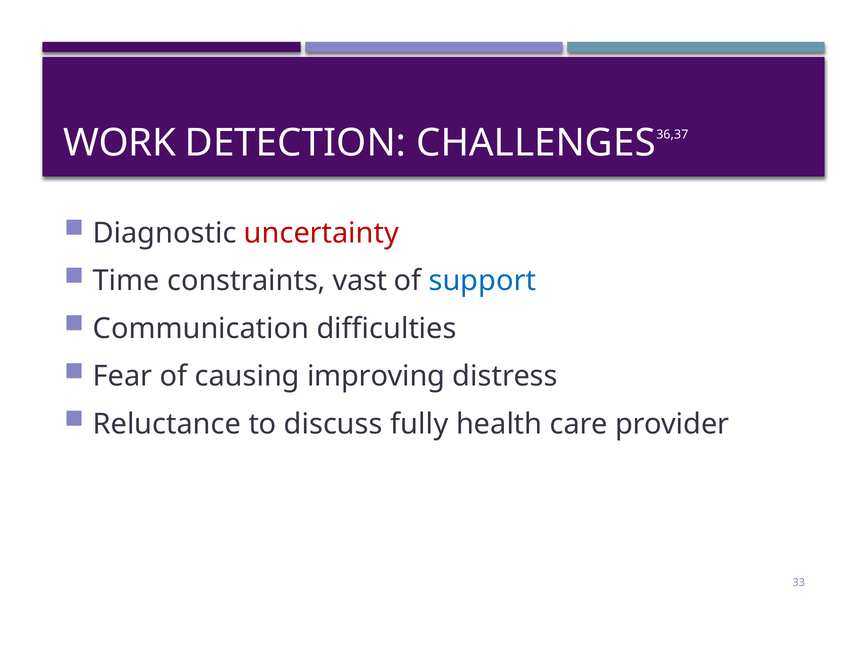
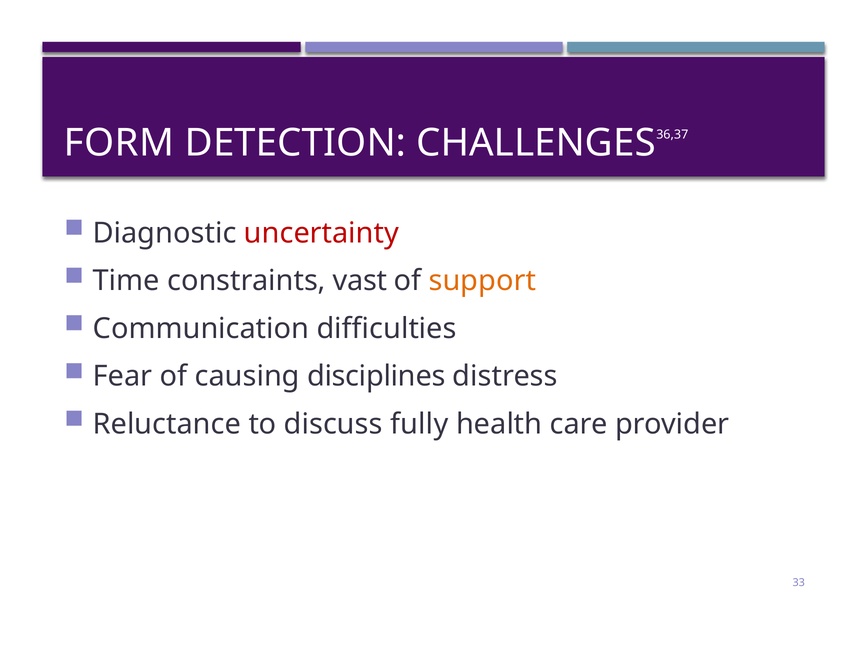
WORK: WORK -> FORM (119, 143)
support colour: blue -> orange (482, 281)
improving: improving -> disciplines (376, 376)
